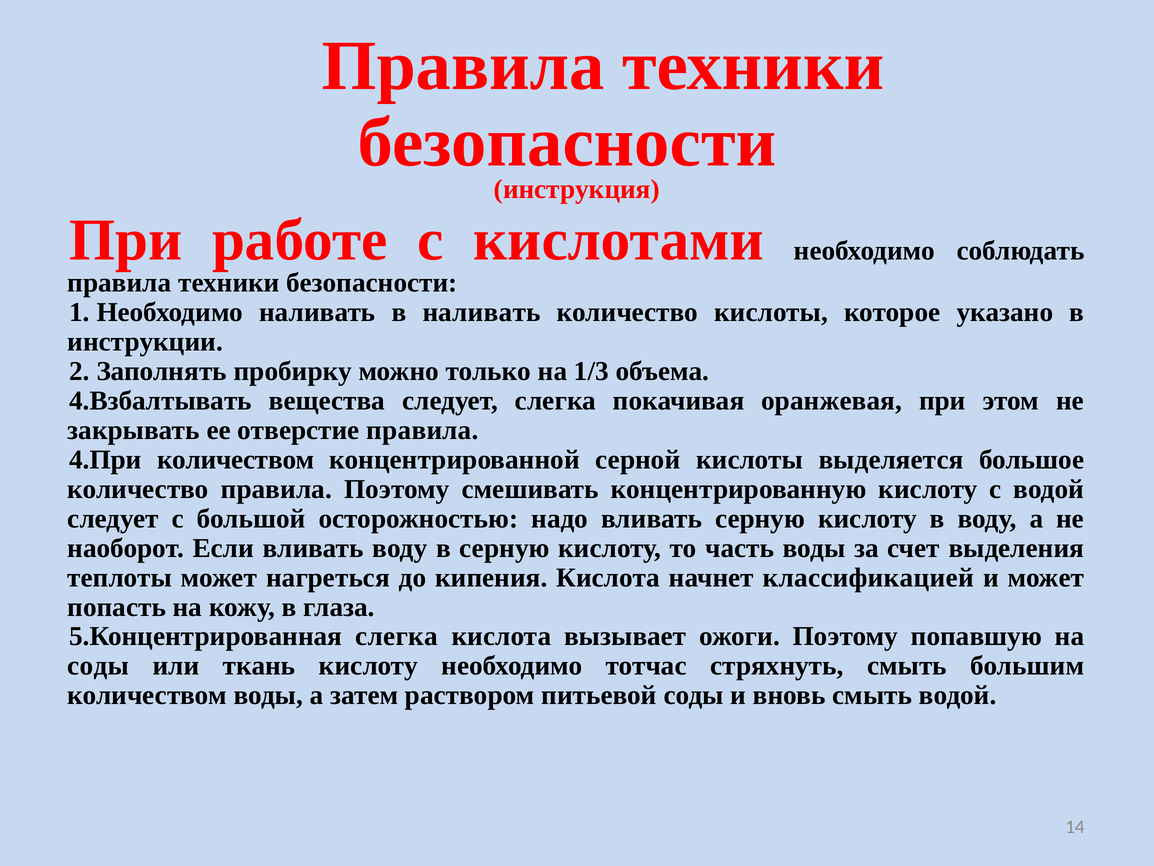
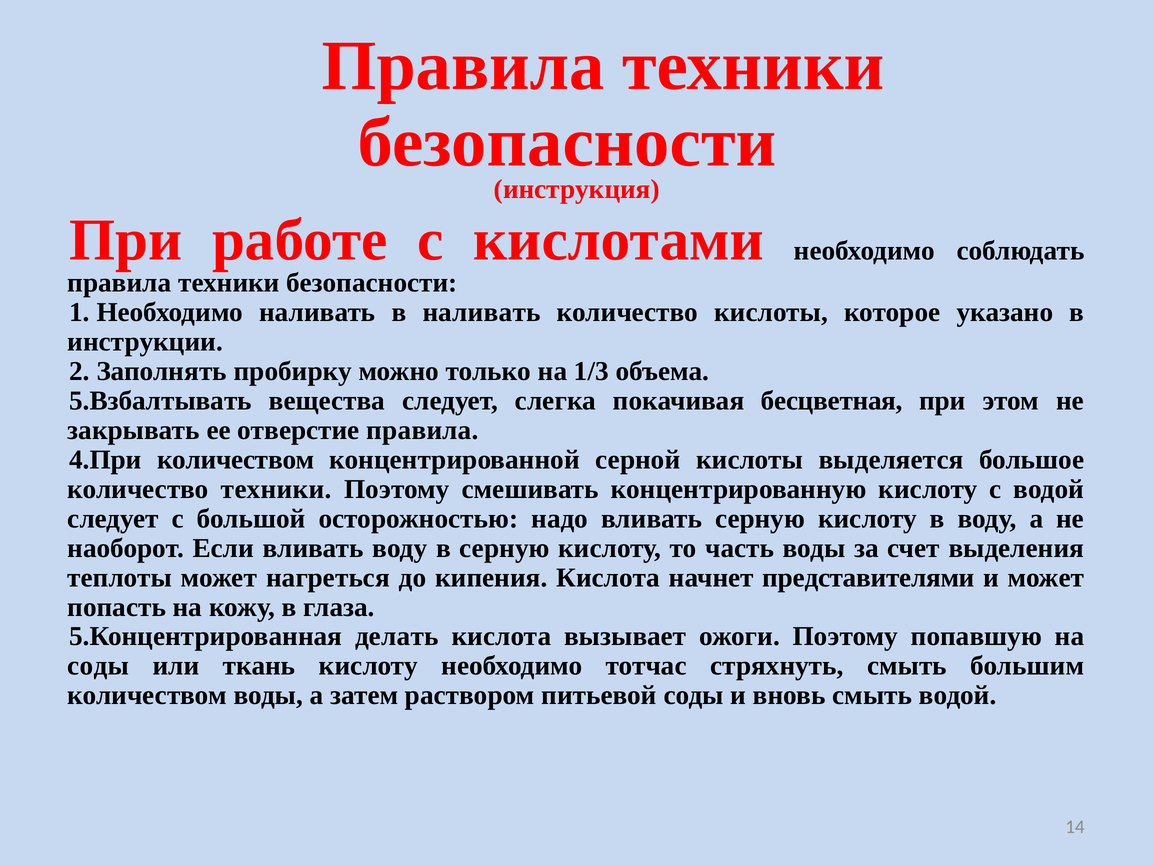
4.Взбалтывать: 4.Взбалтывать -> 5.Взбалтывать (161, 401)
оранжевая: оранжевая -> бесцветная (832, 401)
количество правила: правила -> техники (276, 489)
классификацией: классификацией -> представителями (869, 577)
5.Концентрированная слегка: слегка -> делать (397, 636)
